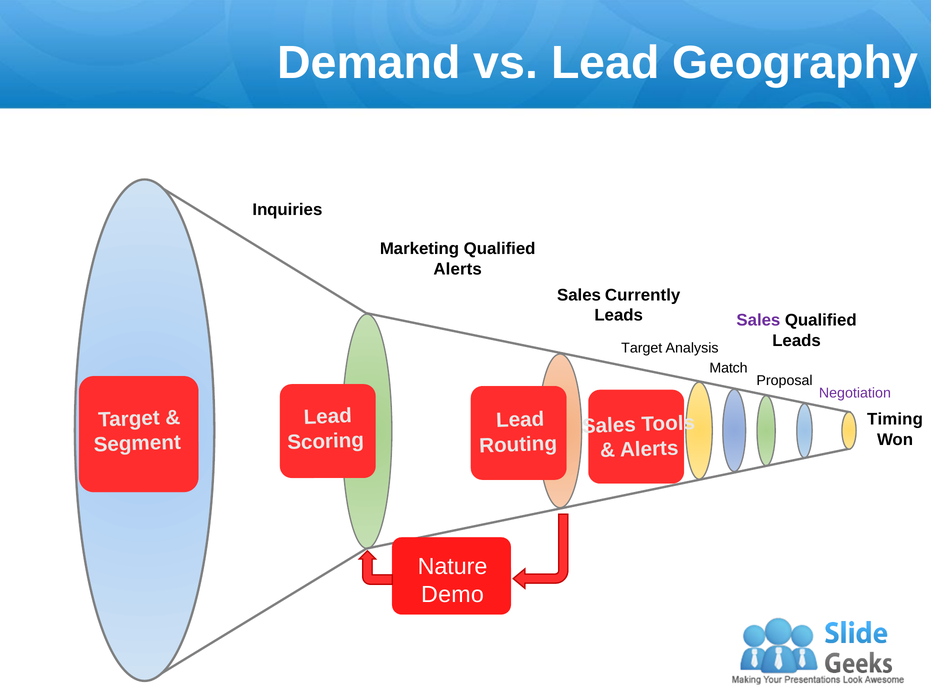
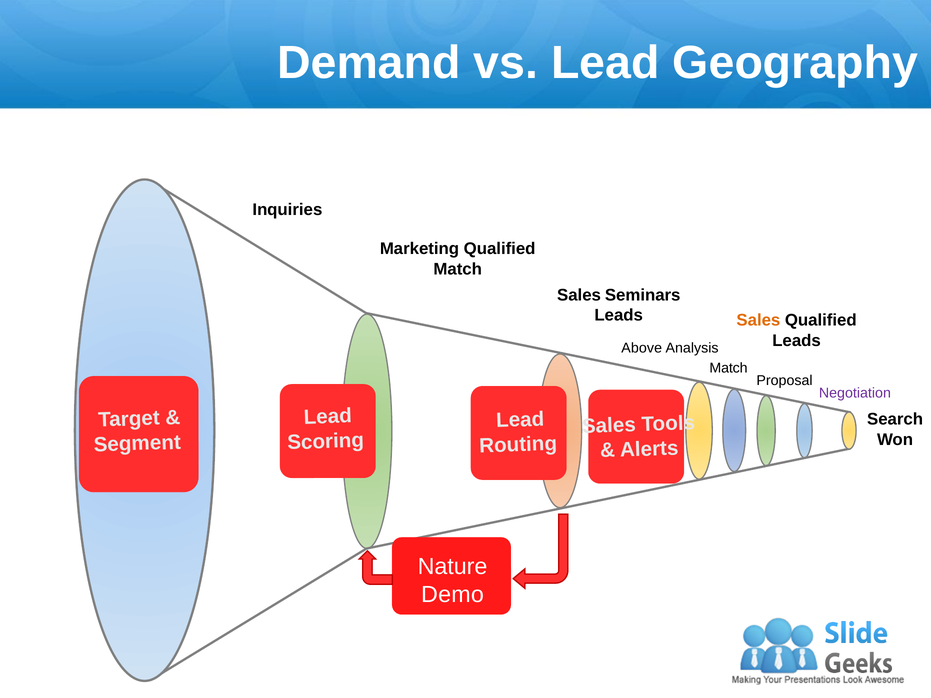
Alerts: Alerts -> Match (458, 269)
Currently: Currently -> Seminars (643, 295)
Sales colour: purple -> orange (758, 321)
Target: Target -> Above (642, 348)
Timing: Timing -> Search (895, 420)
